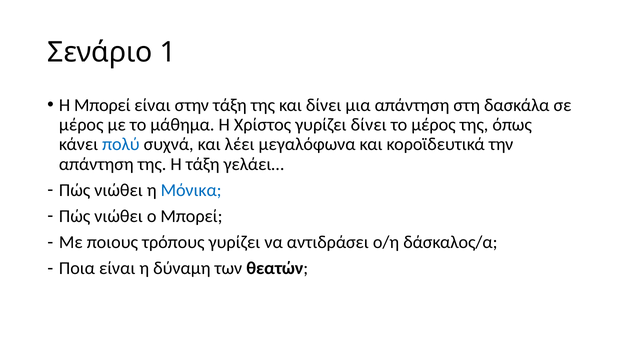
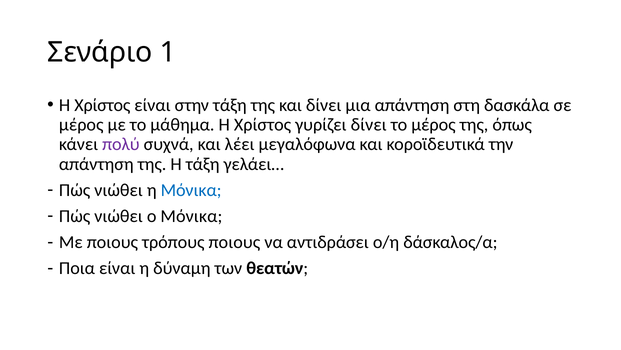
Μπορεί: Μπορεί -> Χρίστος (102, 105)
πολύ colour: blue -> purple (121, 144)
ο Μπορεί: Μπορεί -> Μόνικα (191, 216)
τρόπους γυρίζει: γυρίζει -> ποιους (234, 242)
